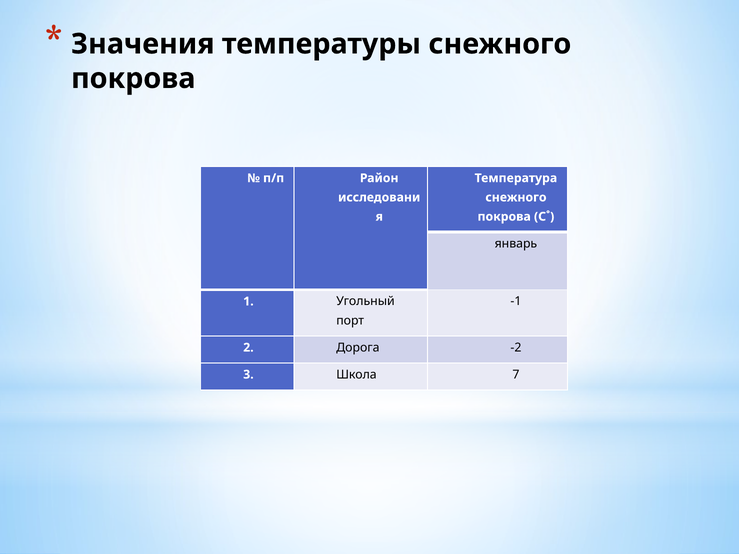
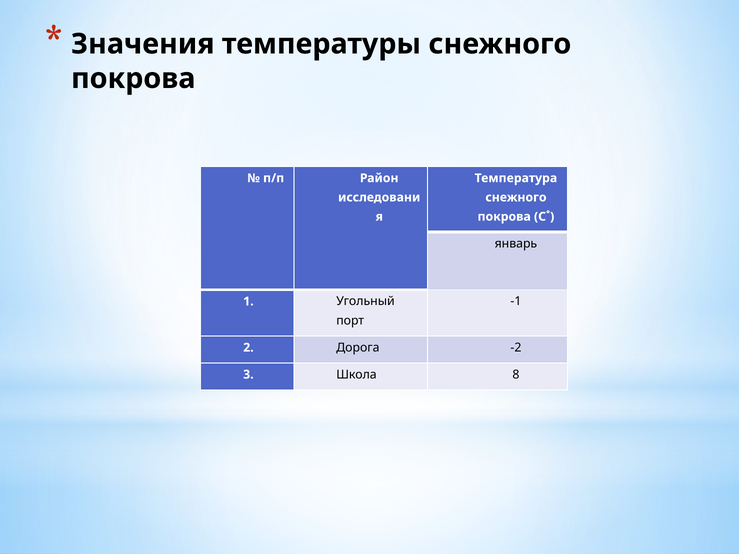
7: 7 -> 8 (516, 375)
